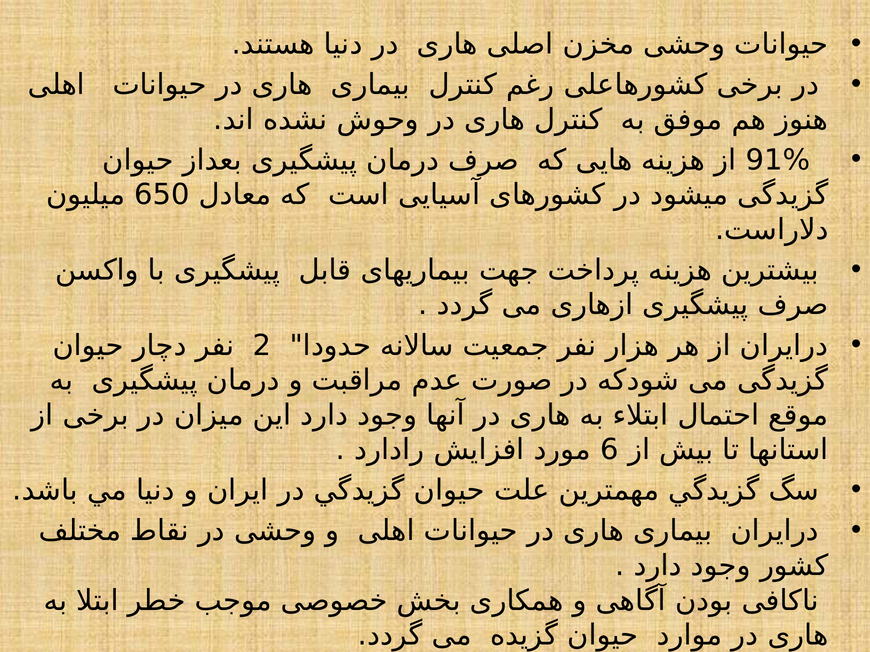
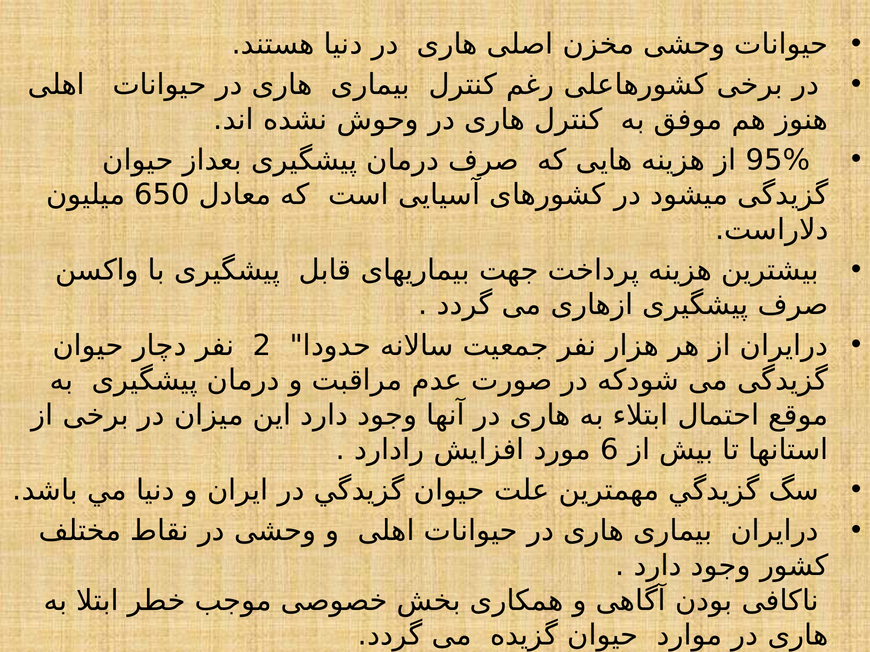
91%: 91% -> 95% (778, 160)
